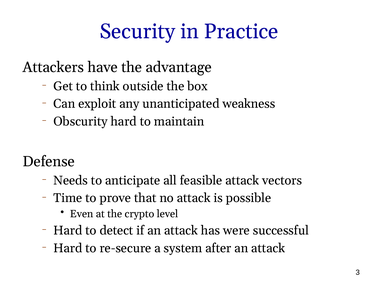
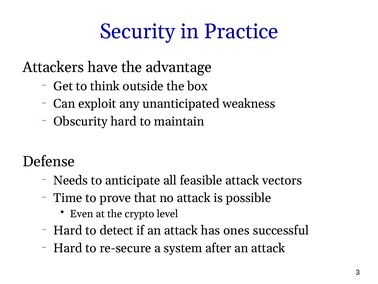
were: were -> ones (236, 230)
